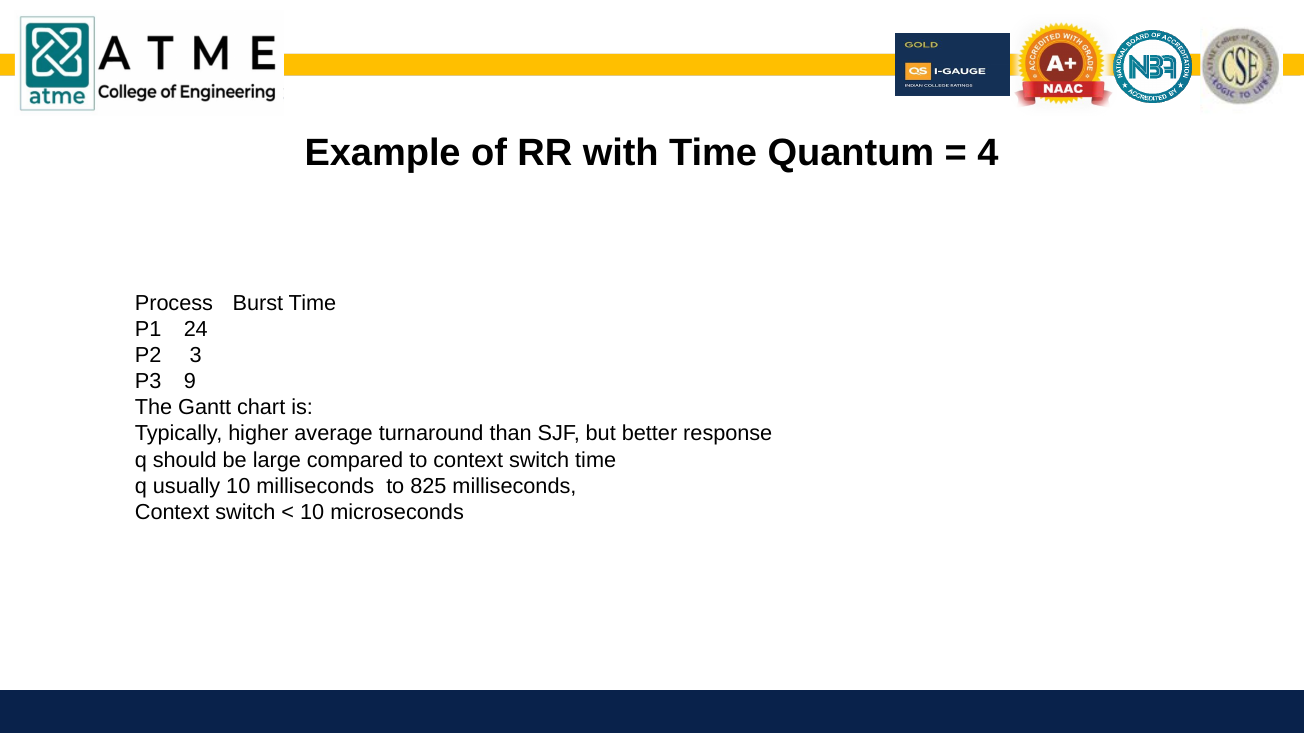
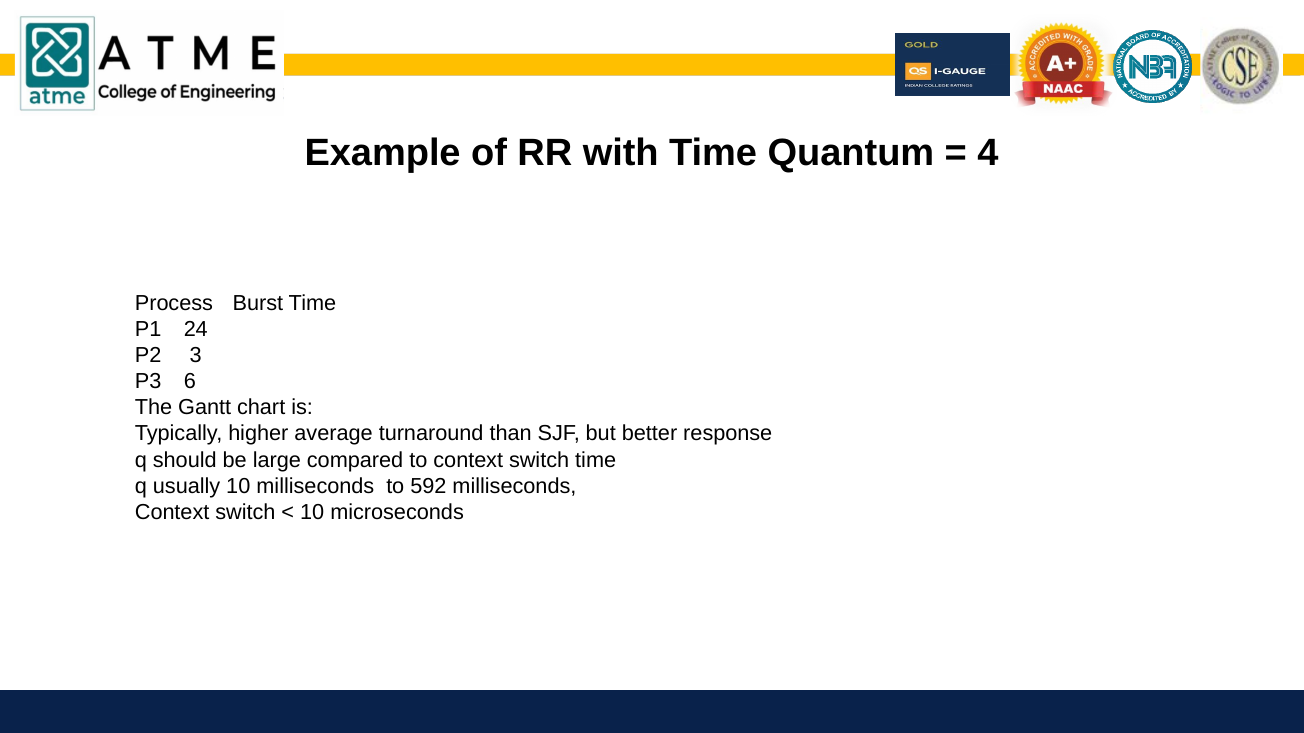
9: 9 -> 6 (190, 382)
825: 825 -> 592 (428, 486)
